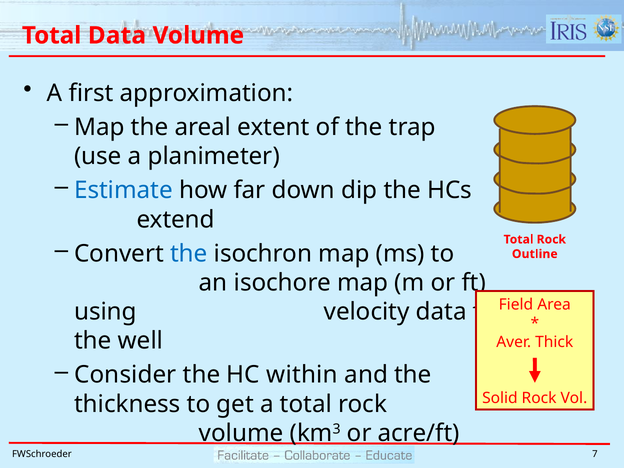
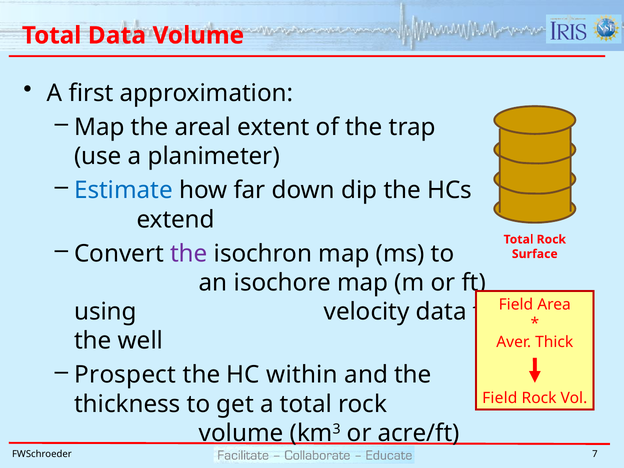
the colour: blue -> purple (189, 254)
Outline: Outline -> Surface (535, 254)
Consider: Consider -> Prospect (125, 375)
Solid: Solid -> Field (500, 398)
